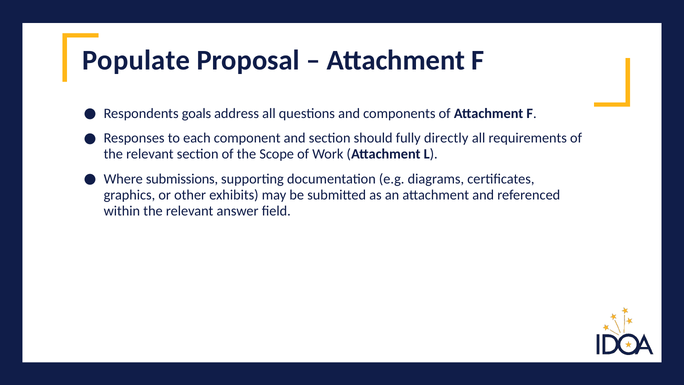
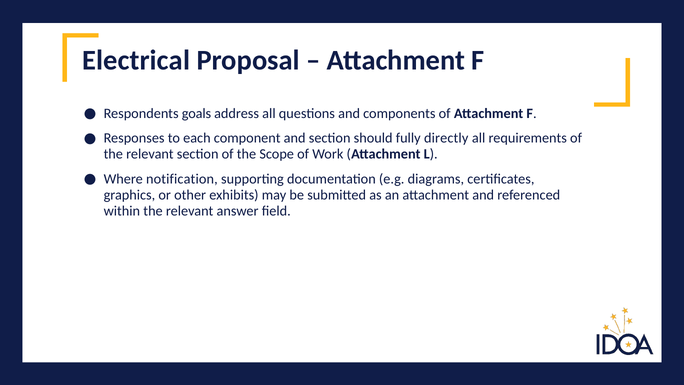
Populate: Populate -> Electrical (136, 60)
submissions: submissions -> notification (182, 179)
